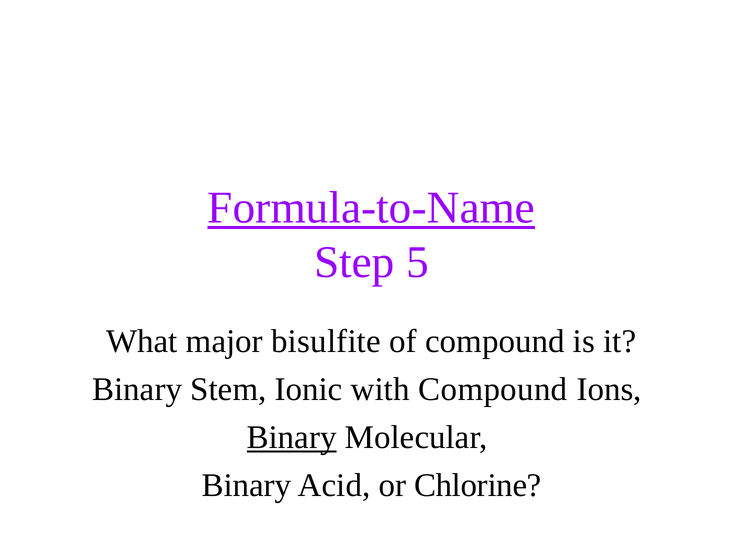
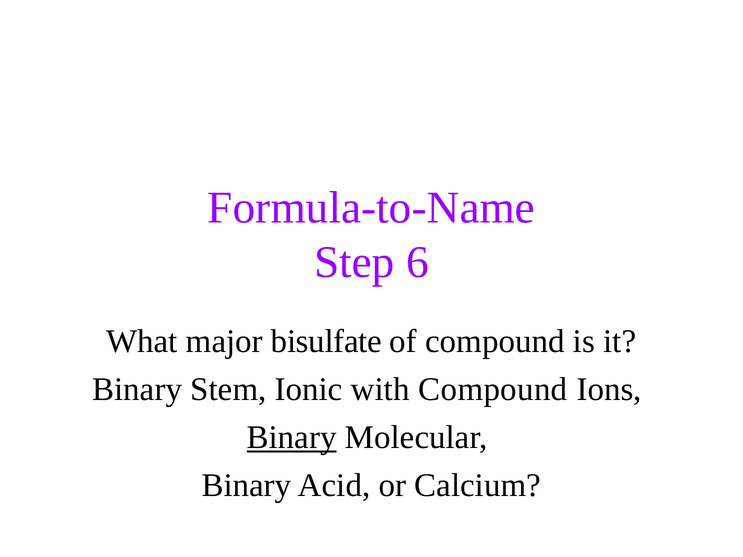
Formula-to-Name underline: present -> none (371, 208)
5: 5 -> 6 (417, 263)
bisulfite: bisulfite -> bisulfate (326, 342)
Chlorine: Chlorine -> Calcium (478, 485)
